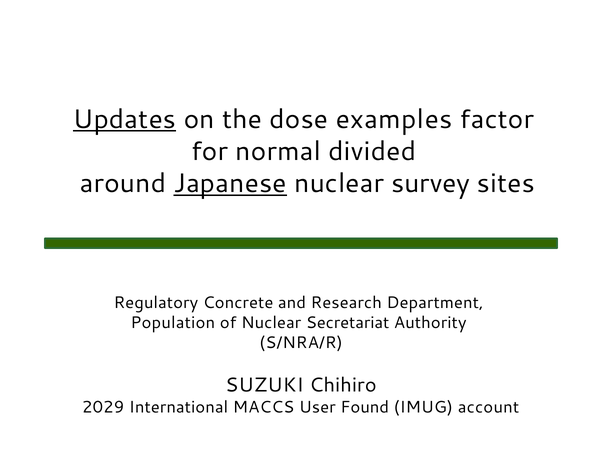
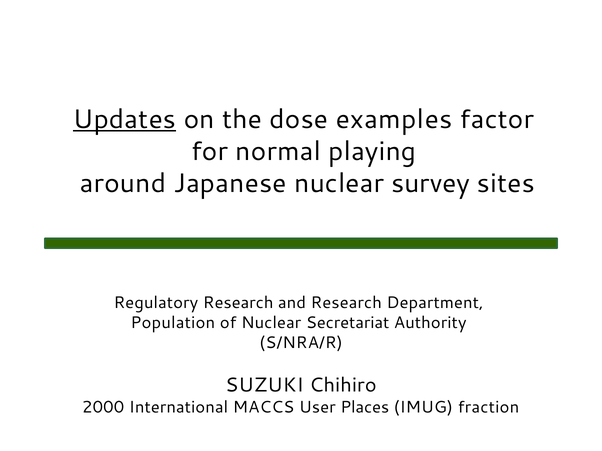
divided: divided -> playing (372, 152)
Japanese underline: present -> none (230, 184)
Regulatory Concrete: Concrete -> Research (238, 303)
2029: 2029 -> 2000 (103, 408)
Found: Found -> Places (365, 408)
account: account -> fraction (489, 408)
